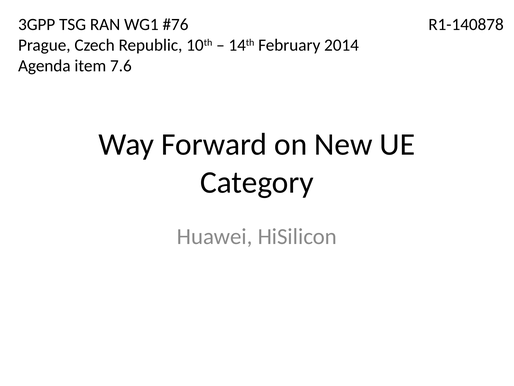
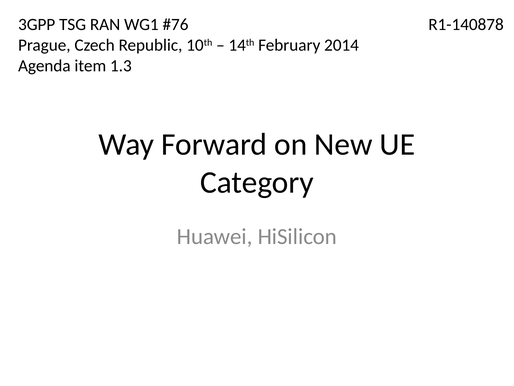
7.6: 7.6 -> 1.3 (121, 66)
